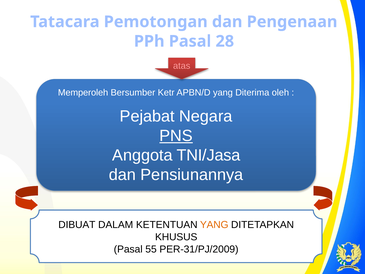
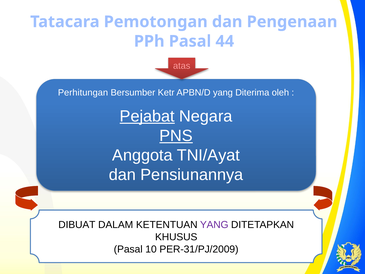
28: 28 -> 44 (225, 41)
Memperoleh: Memperoleh -> Perhitungan (83, 92)
Pejabat underline: none -> present (147, 116)
TNI/Jasa: TNI/Jasa -> TNI/Ayat (208, 155)
YANG colour: orange -> purple (214, 225)
55: 55 -> 10 (151, 249)
